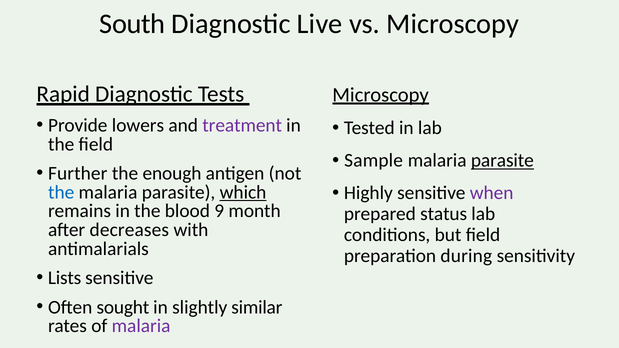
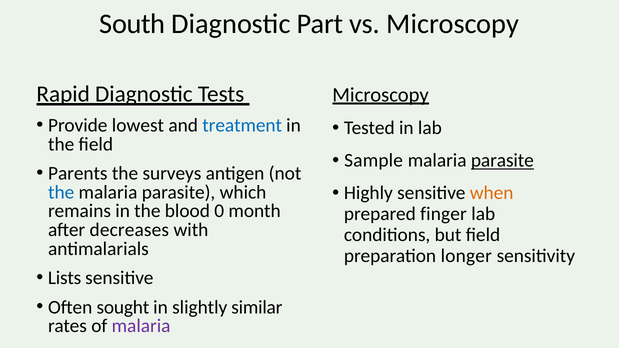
Live: Live -> Part (320, 24)
lowers: lowers -> lowest (138, 126)
treatment colour: purple -> blue (242, 126)
Further: Further -> Parents (78, 174)
enough: enough -> surveys (172, 174)
when colour: purple -> orange (492, 193)
which underline: present -> none (243, 192)
9: 9 -> 0 (219, 211)
status: status -> finger (444, 214)
during: during -> longer (466, 256)
